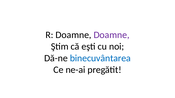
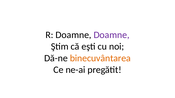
binecuvântarea colour: blue -> orange (100, 58)
